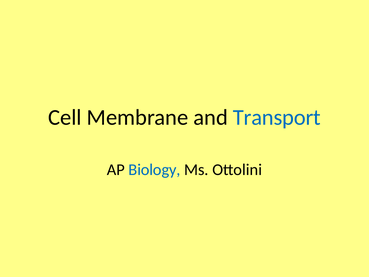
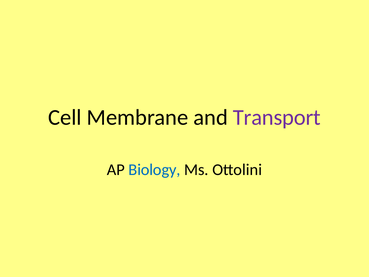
Transport colour: blue -> purple (277, 117)
